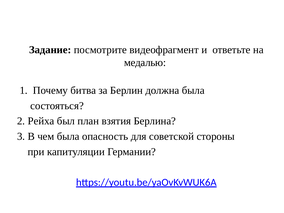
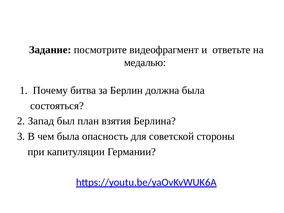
Рейха: Рейха -> Запад (41, 121)
